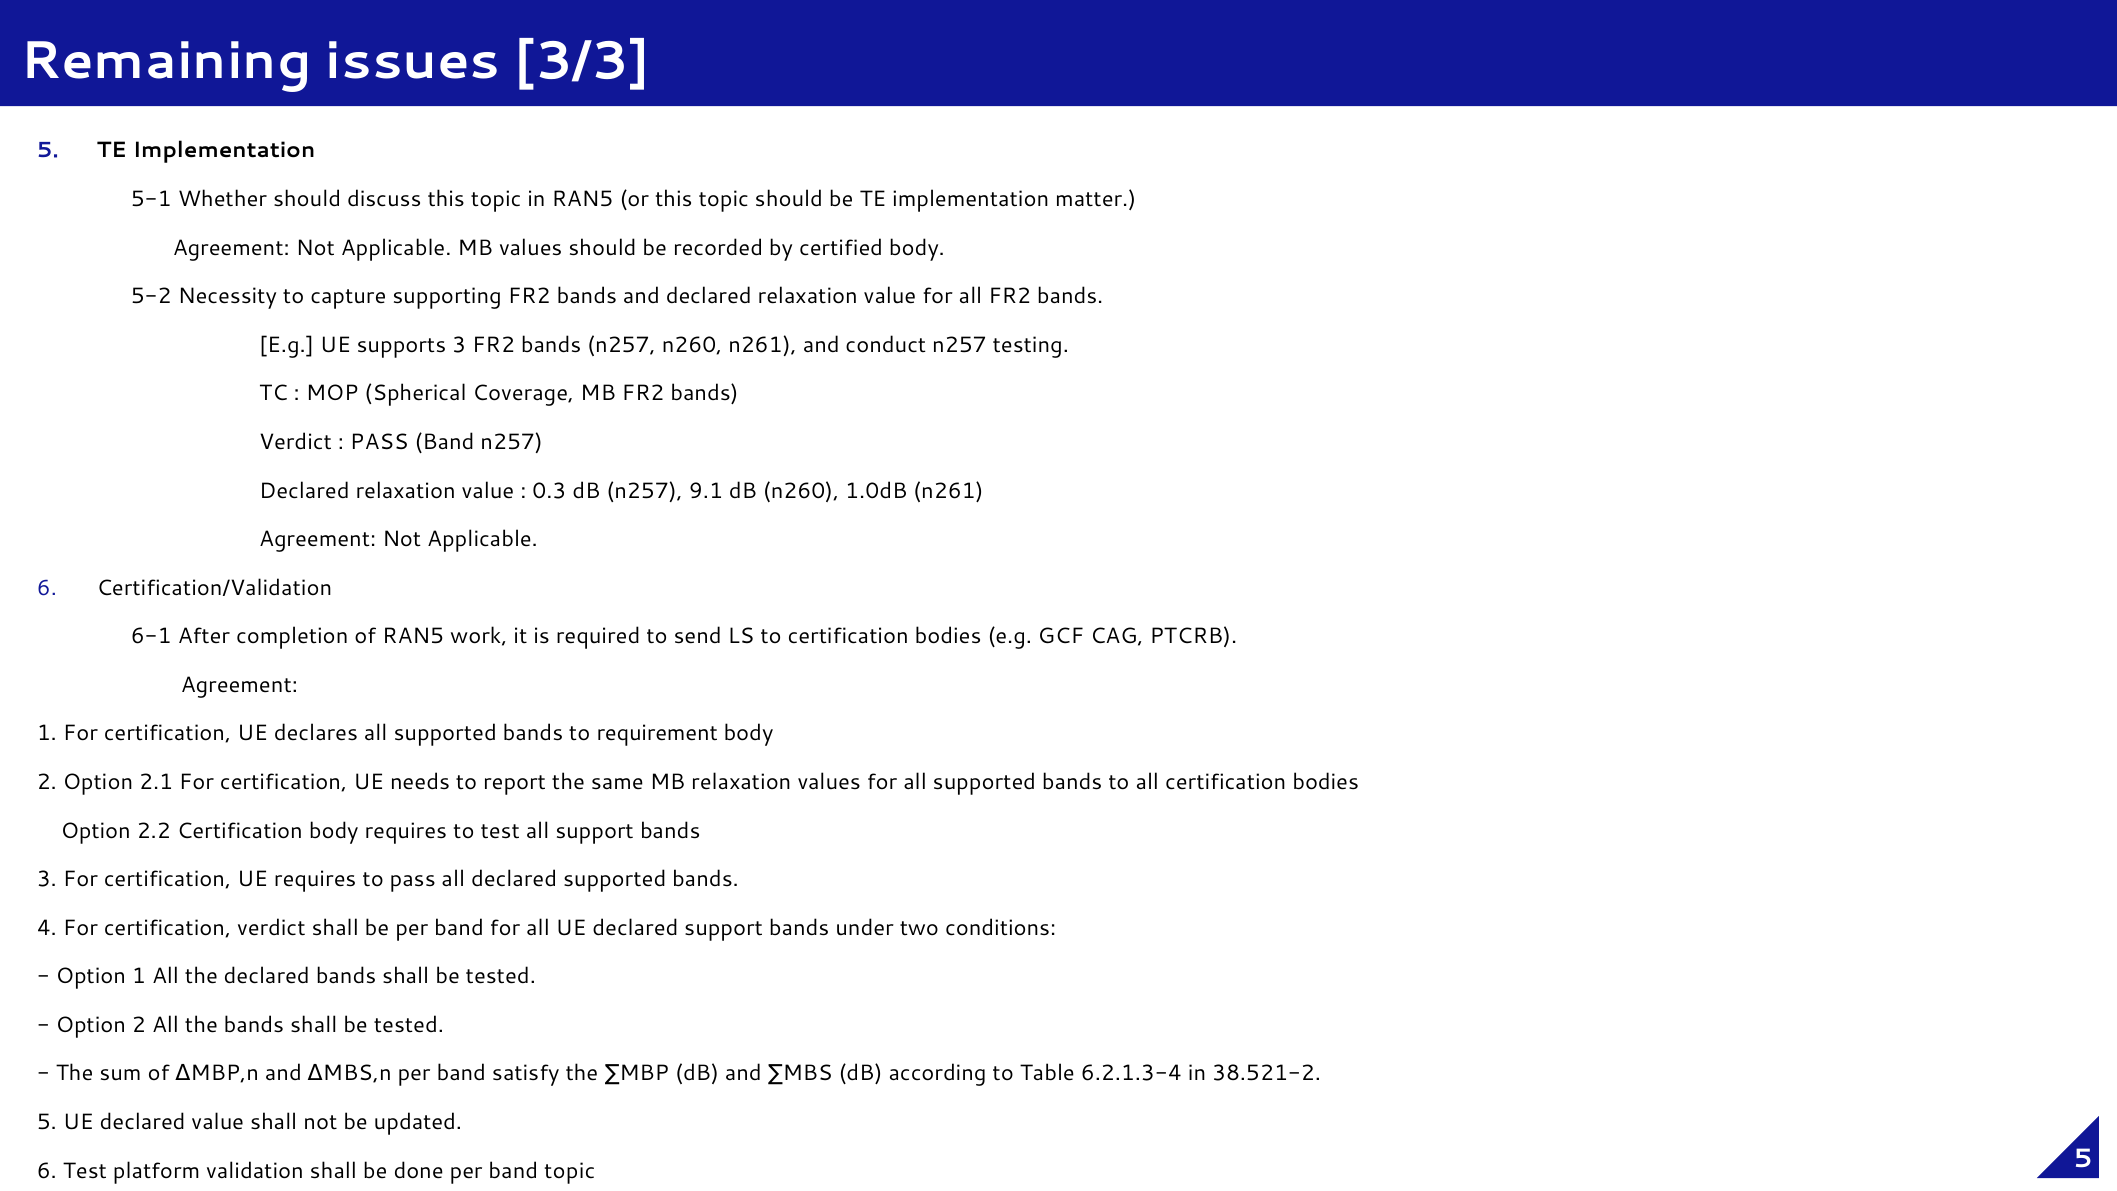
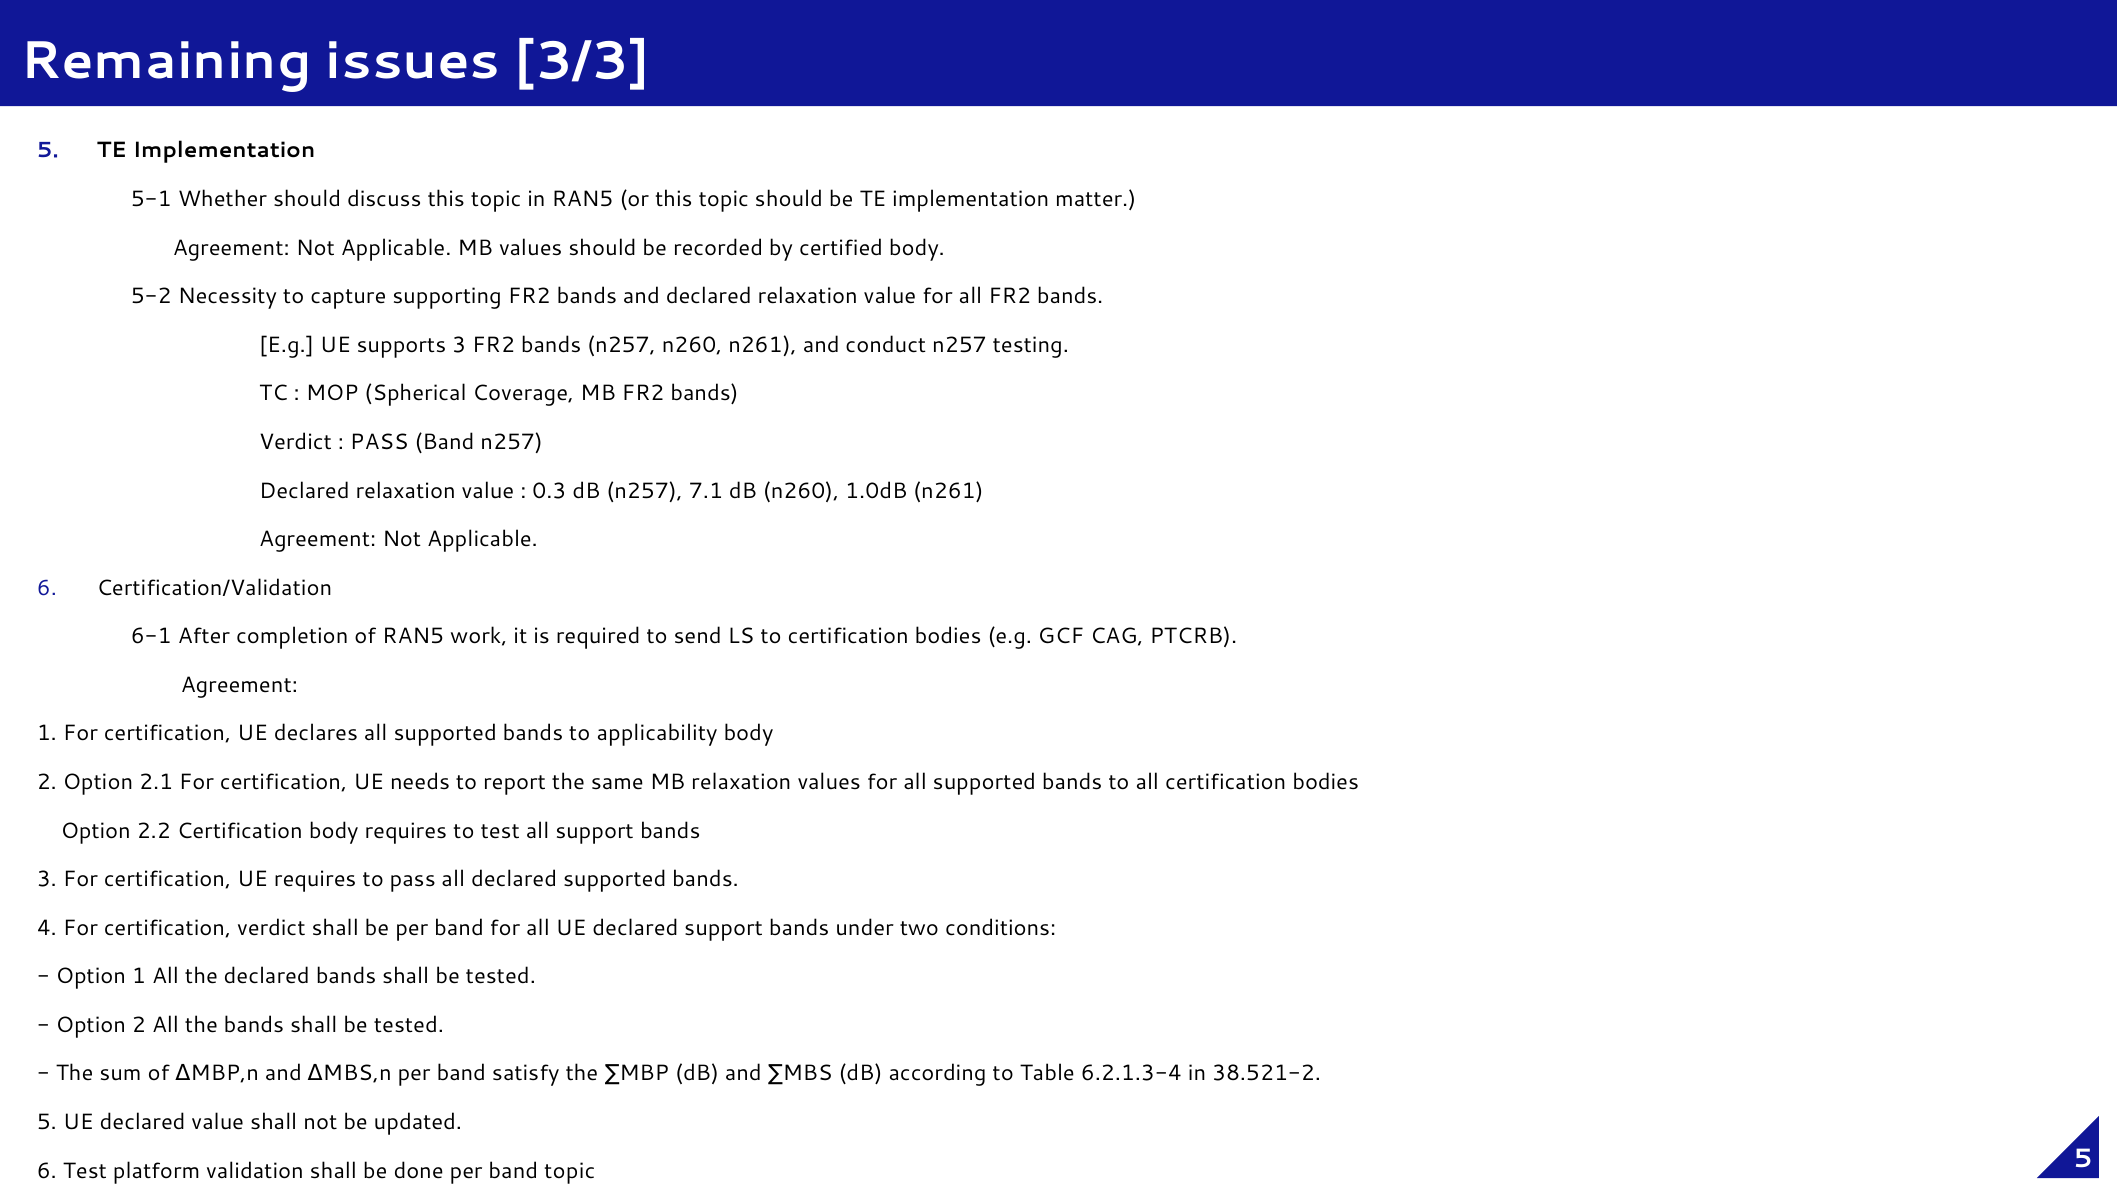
9.1: 9.1 -> 7.1 (706, 491)
requirement: requirement -> applicability (657, 734)
